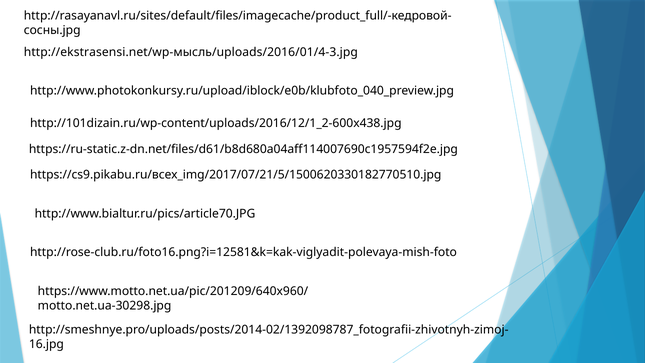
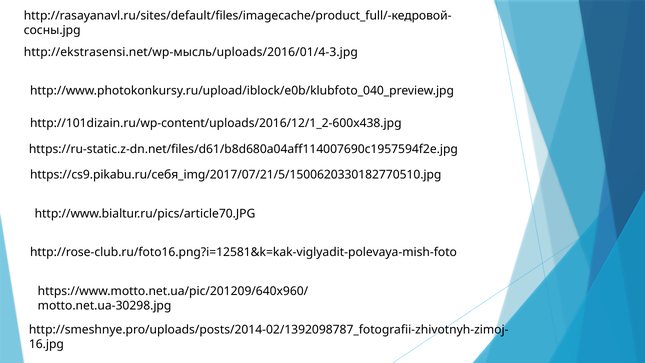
https://cs9.pikabu.ru/всех_img/2017/07/21/5/1500620330182770510.jpg: https://cs9.pikabu.ru/всех_img/2017/07/21/5/1500620330182770510.jpg -> https://cs9.pikabu.ru/себя_img/2017/07/21/5/1500620330182770510.jpg (236, 175)
